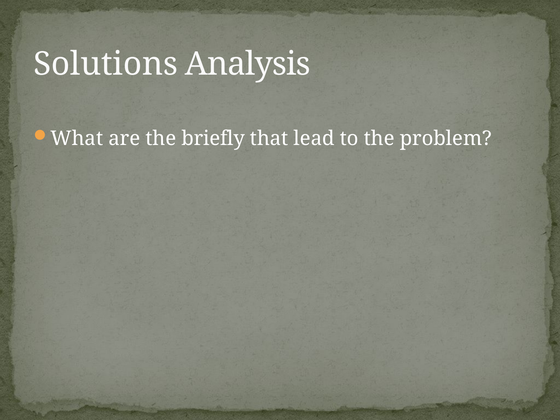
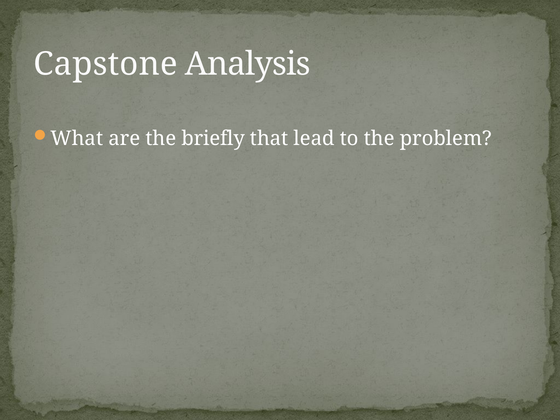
Solutions: Solutions -> Capstone (106, 64)
